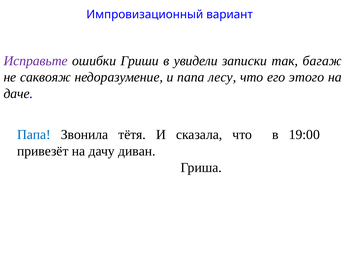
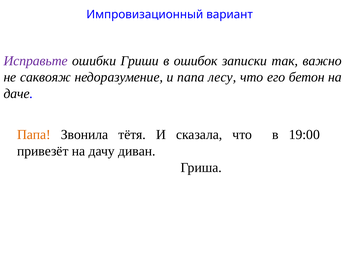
увидели: увидели -> ошибок (196, 61)
багаж: багаж -> важно (322, 61)
этого: этого -> бетон (307, 77)
Папа colour: blue -> orange (34, 134)
